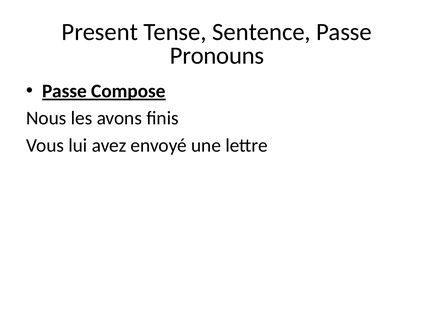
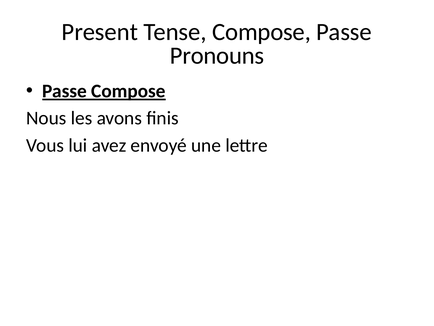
Tense Sentence: Sentence -> Compose (262, 32)
